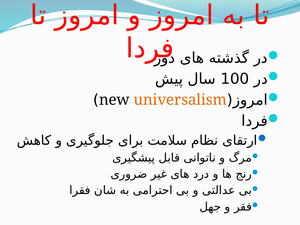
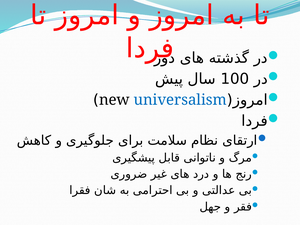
universalism colour: orange -> blue (180, 100)
